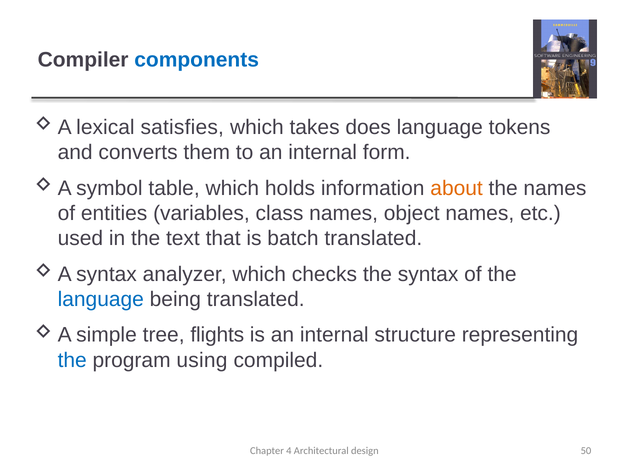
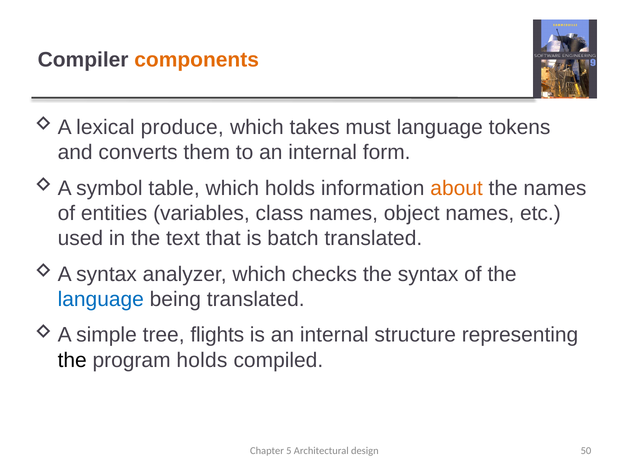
components colour: blue -> orange (197, 60)
satisfies: satisfies -> produce (182, 127)
does: does -> must (368, 127)
the colour: blue -> black (72, 360)
program using: using -> holds (202, 360)
4: 4 -> 5 (289, 450)
